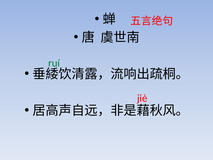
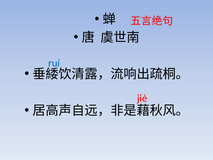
ruí colour: green -> blue (54, 63)
